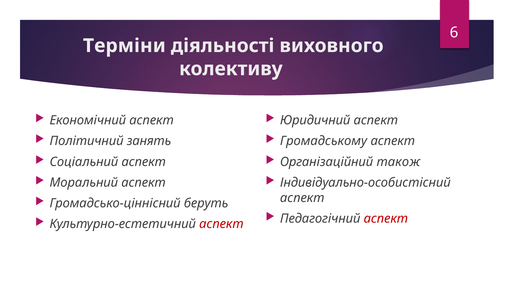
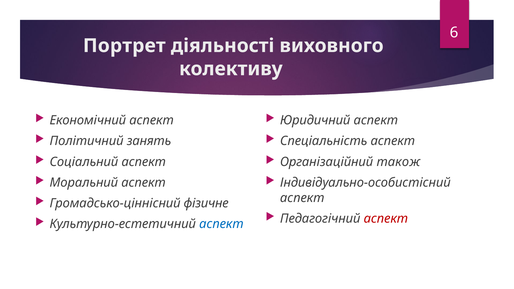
Терміни: Терміни -> Портрет (124, 46)
Громадському: Громадському -> Спеціальність (324, 141)
беруть: беруть -> фізичне (206, 203)
аспект colour: red -> blue (221, 224)
